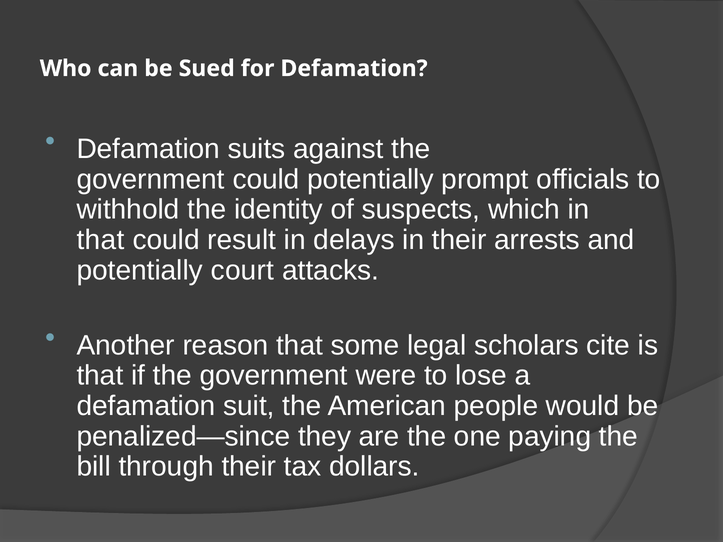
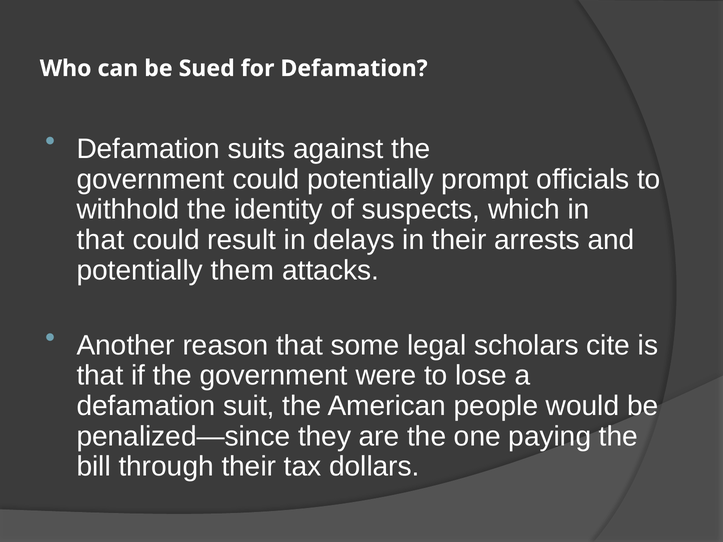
court: court -> them (242, 270)
